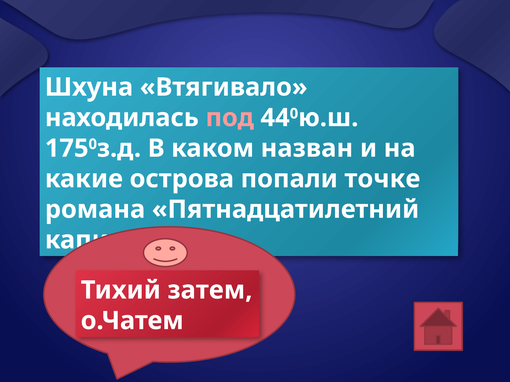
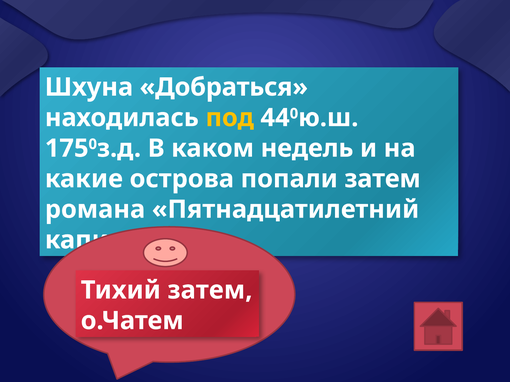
Втягивало: Втягивало -> Добраться (224, 87)
под colour: pink -> yellow (230, 118)
назван: назван -> недель (307, 149)
точке: точке -> затем (383, 179)
